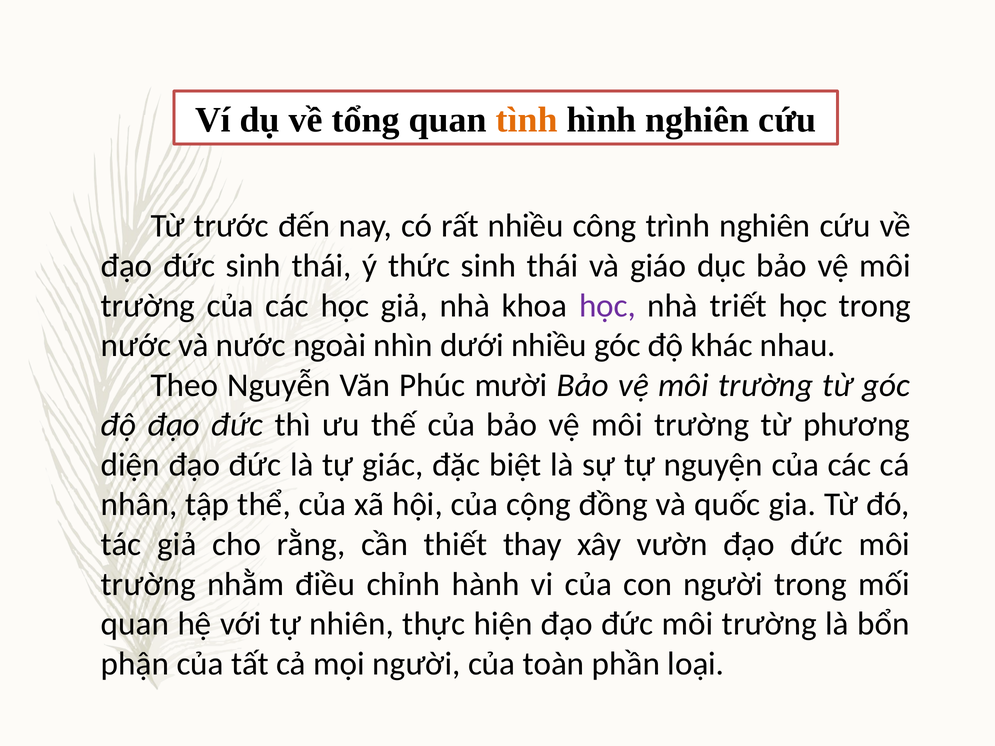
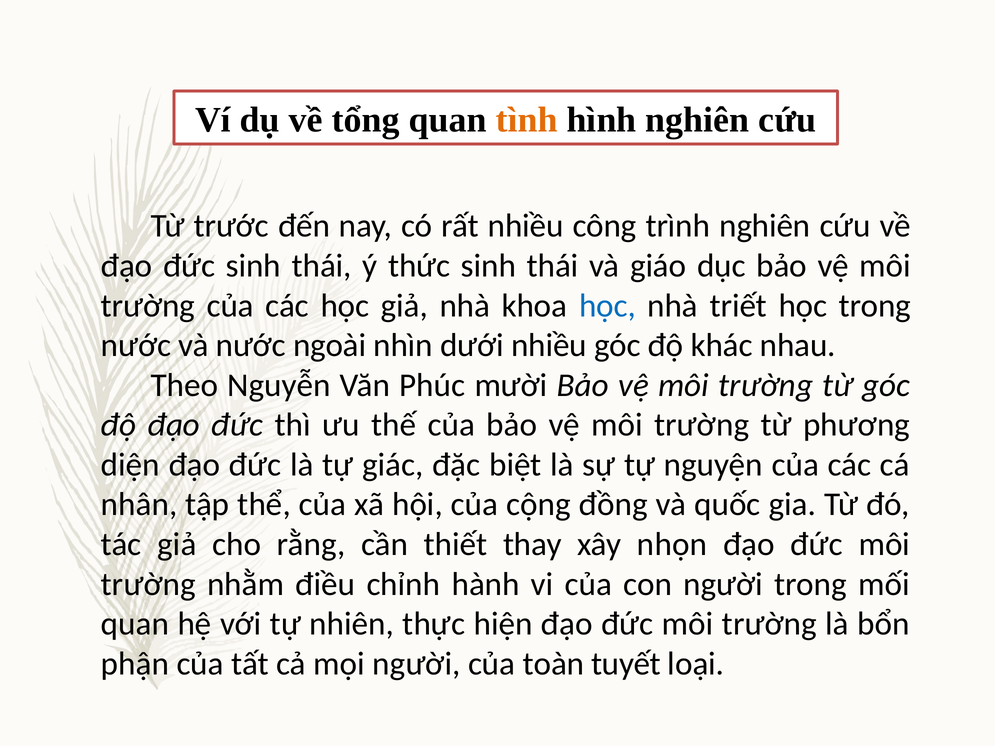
học colour: purple -> blue (607, 306)
vườn: vườn -> nhọn (672, 544)
phần: phần -> tuyết (626, 664)
